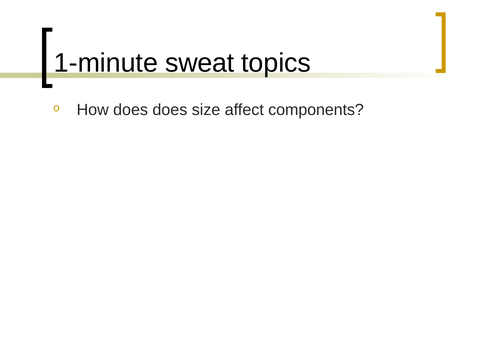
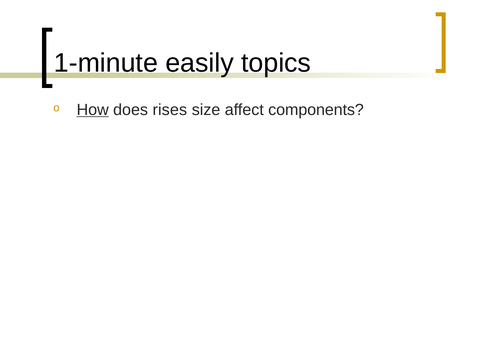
sweat: sweat -> easily (200, 63)
How underline: none -> present (93, 110)
does does: does -> rises (170, 110)
